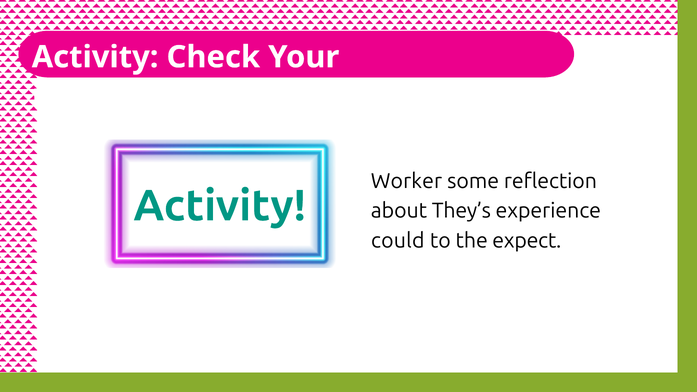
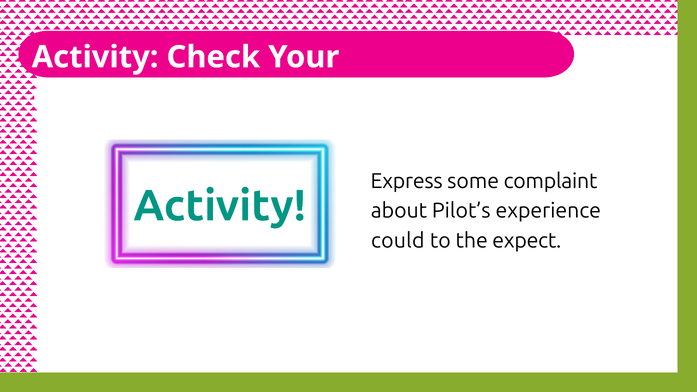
Worker: Worker -> Express (407, 181)
reflection: reflection -> complaint (551, 181)
They’s: They’s -> Pilot’s (461, 211)
